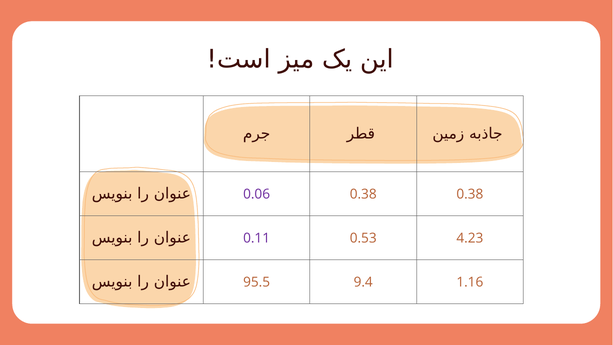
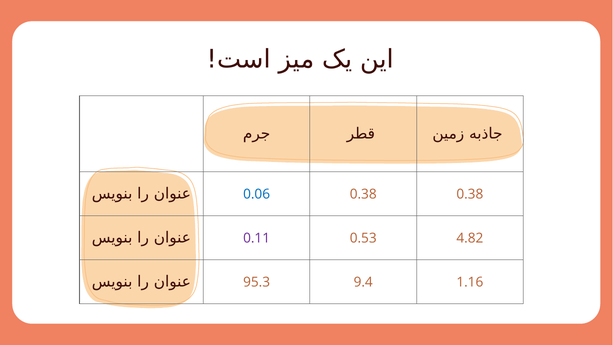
0.06 colour: purple -> blue (257, 194)
4.23: 4.23 -> 4.82 (470, 238)
95.5: 95.5 -> 95.3 (257, 282)
